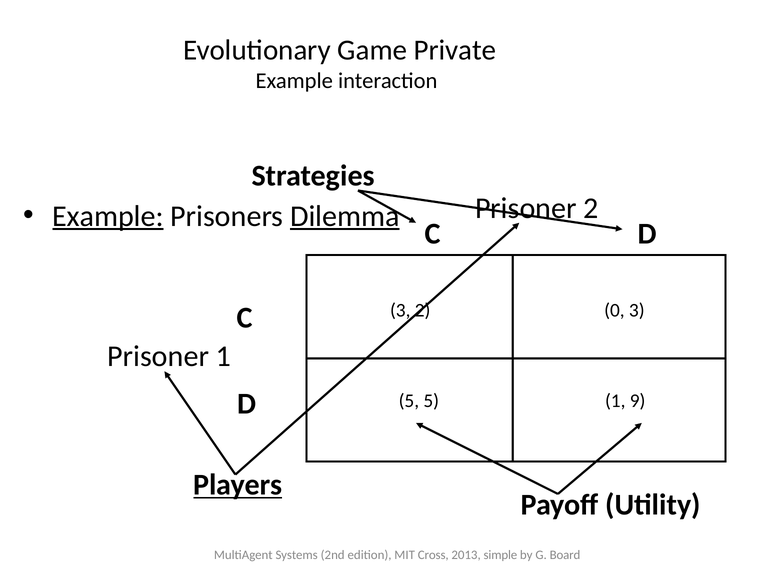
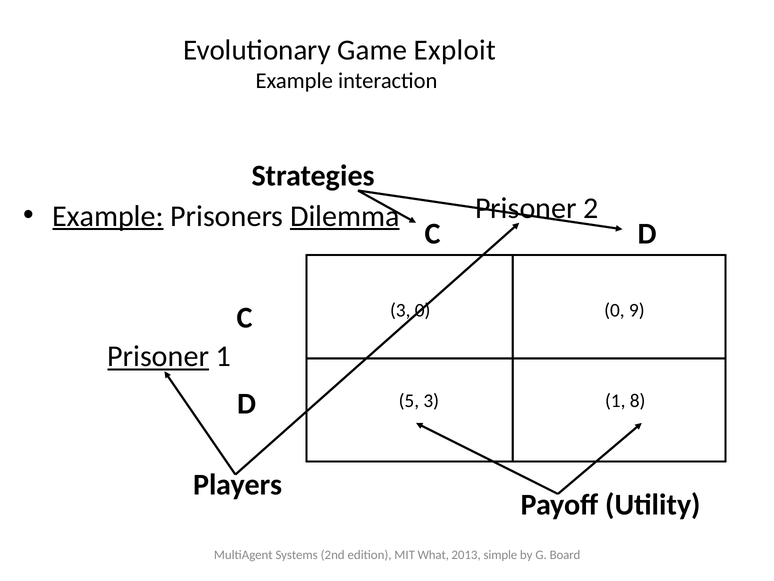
Private: Private -> Exploit (455, 50)
2: 2 -> 0 (423, 310)
0 3: 3 -> 9 (637, 310)
Prisoner underline: none -> present (158, 356)
5 5: 5 -> 3 (431, 401)
9: 9 -> 8 (638, 401)
Players underline: present -> none (238, 484)
Cross: Cross -> What (433, 554)
